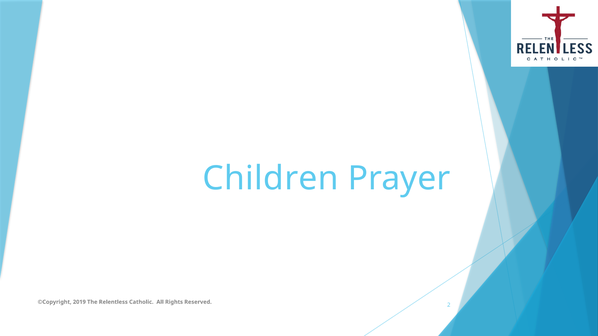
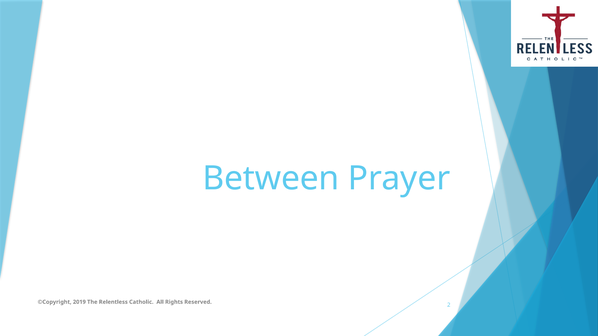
Children: Children -> Between (271, 179)
